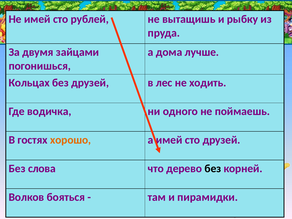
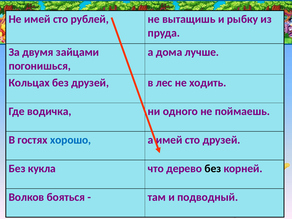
хорошо colour: orange -> blue (71, 140)
слова: слова -> кукла (42, 169)
пирамидки: пирамидки -> подводный (208, 197)
